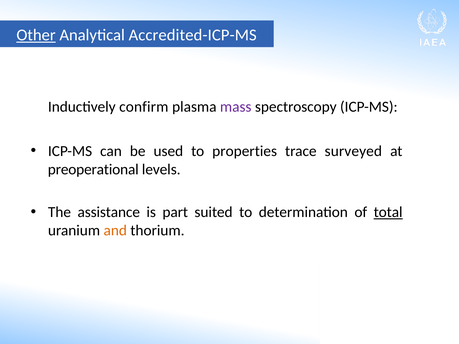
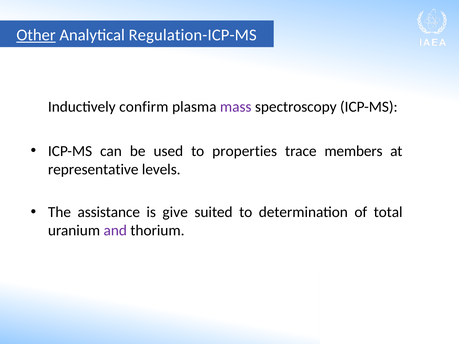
Accredited-ICP-MS: Accredited-ICP-MS -> Regulation-ICP-MS (193, 35)
surveyed: surveyed -> members (353, 151)
preoperational: preoperational -> representative (93, 169)
part: part -> give (175, 212)
total underline: present -> none (388, 212)
and colour: orange -> purple (115, 231)
